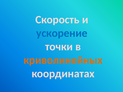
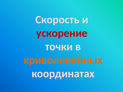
ускорение colour: blue -> red (62, 33)
